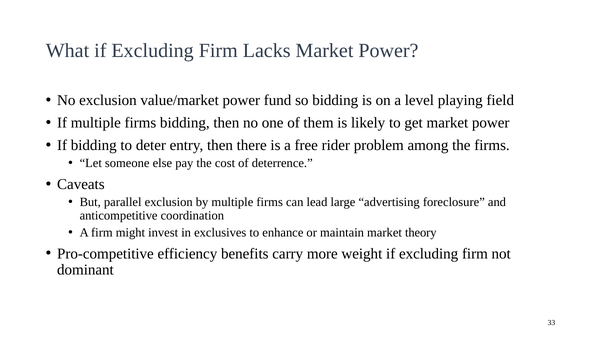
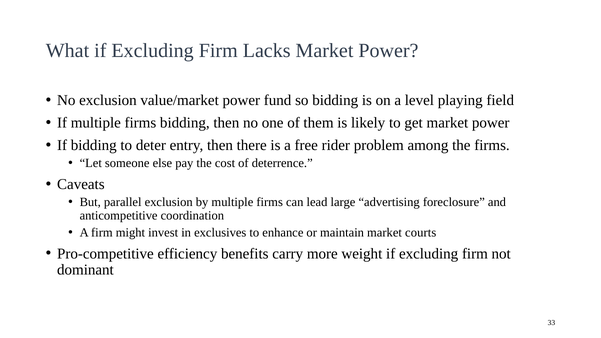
theory: theory -> courts (421, 233)
